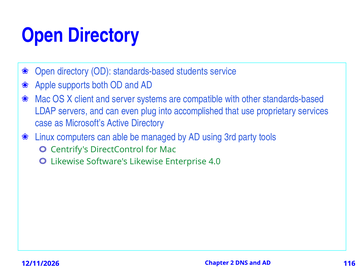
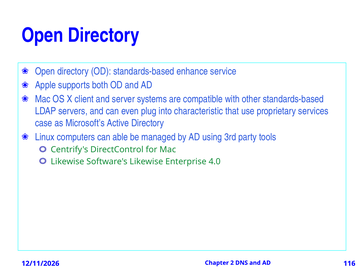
students: students -> enhance (192, 71)
accomplished: accomplished -> characteristic (199, 111)
